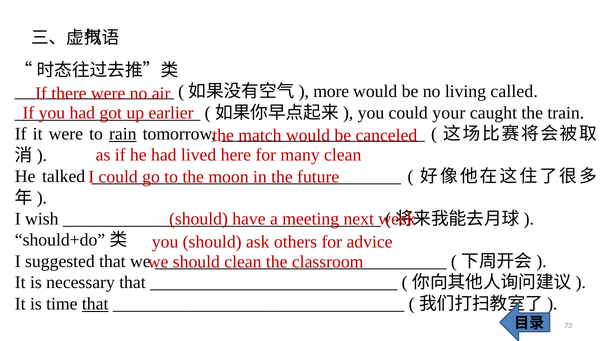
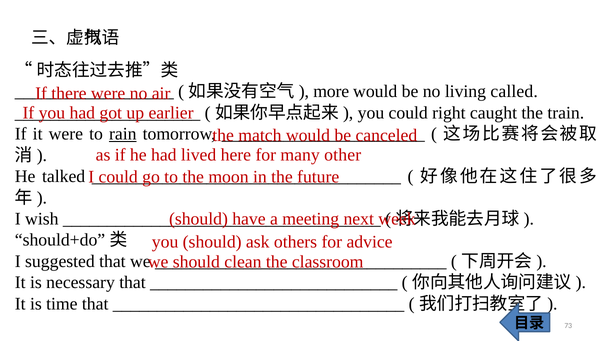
your: your -> right (449, 113)
many clean: clean -> other (343, 155)
that underline: present -> none (95, 304)
